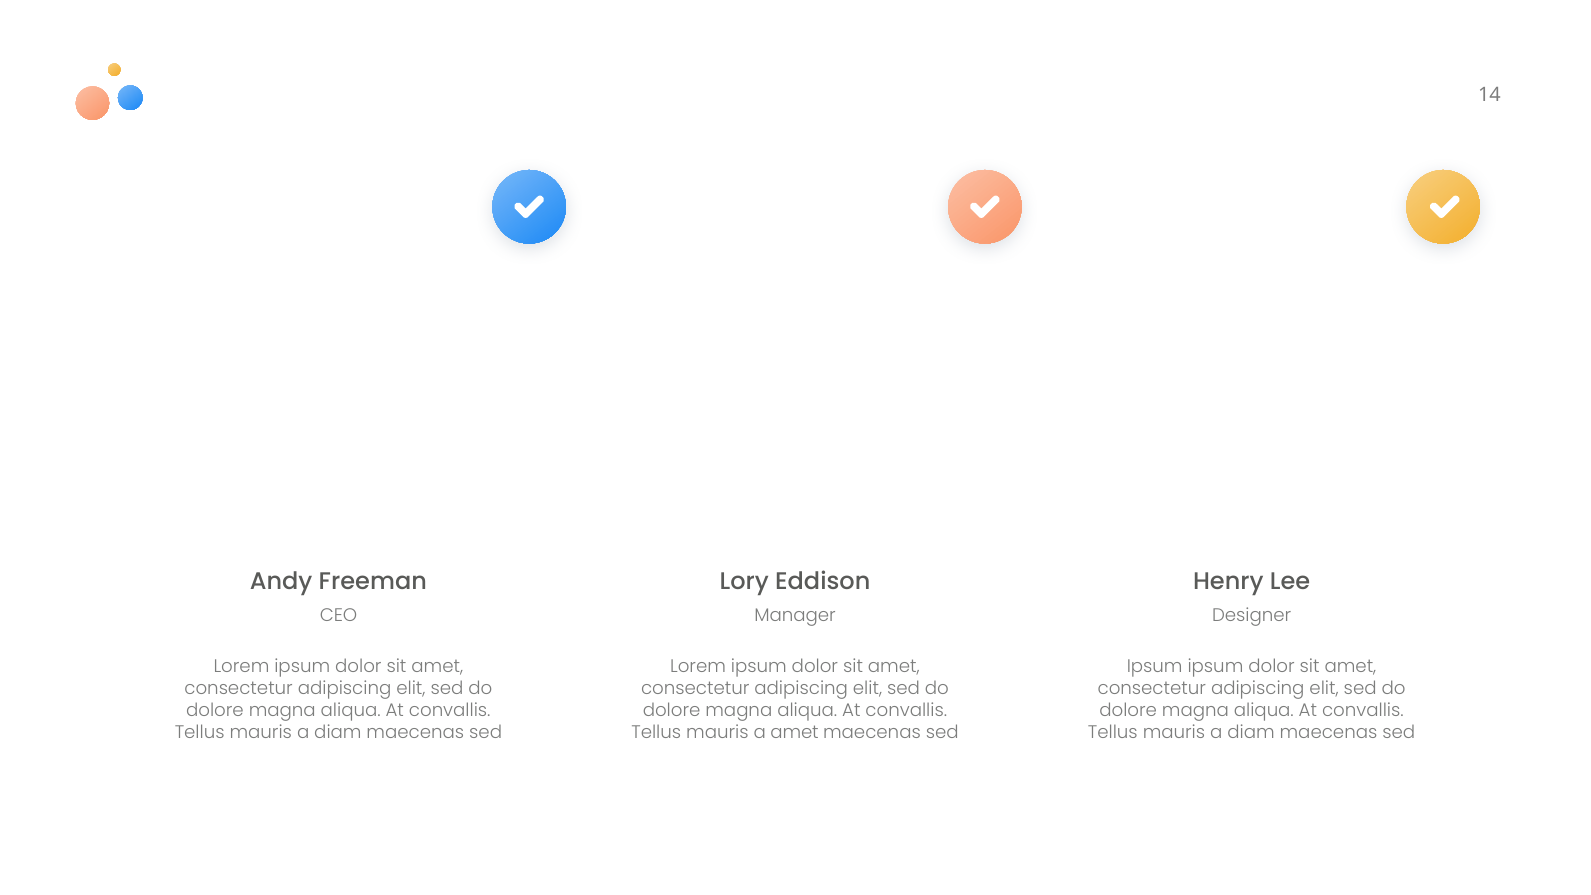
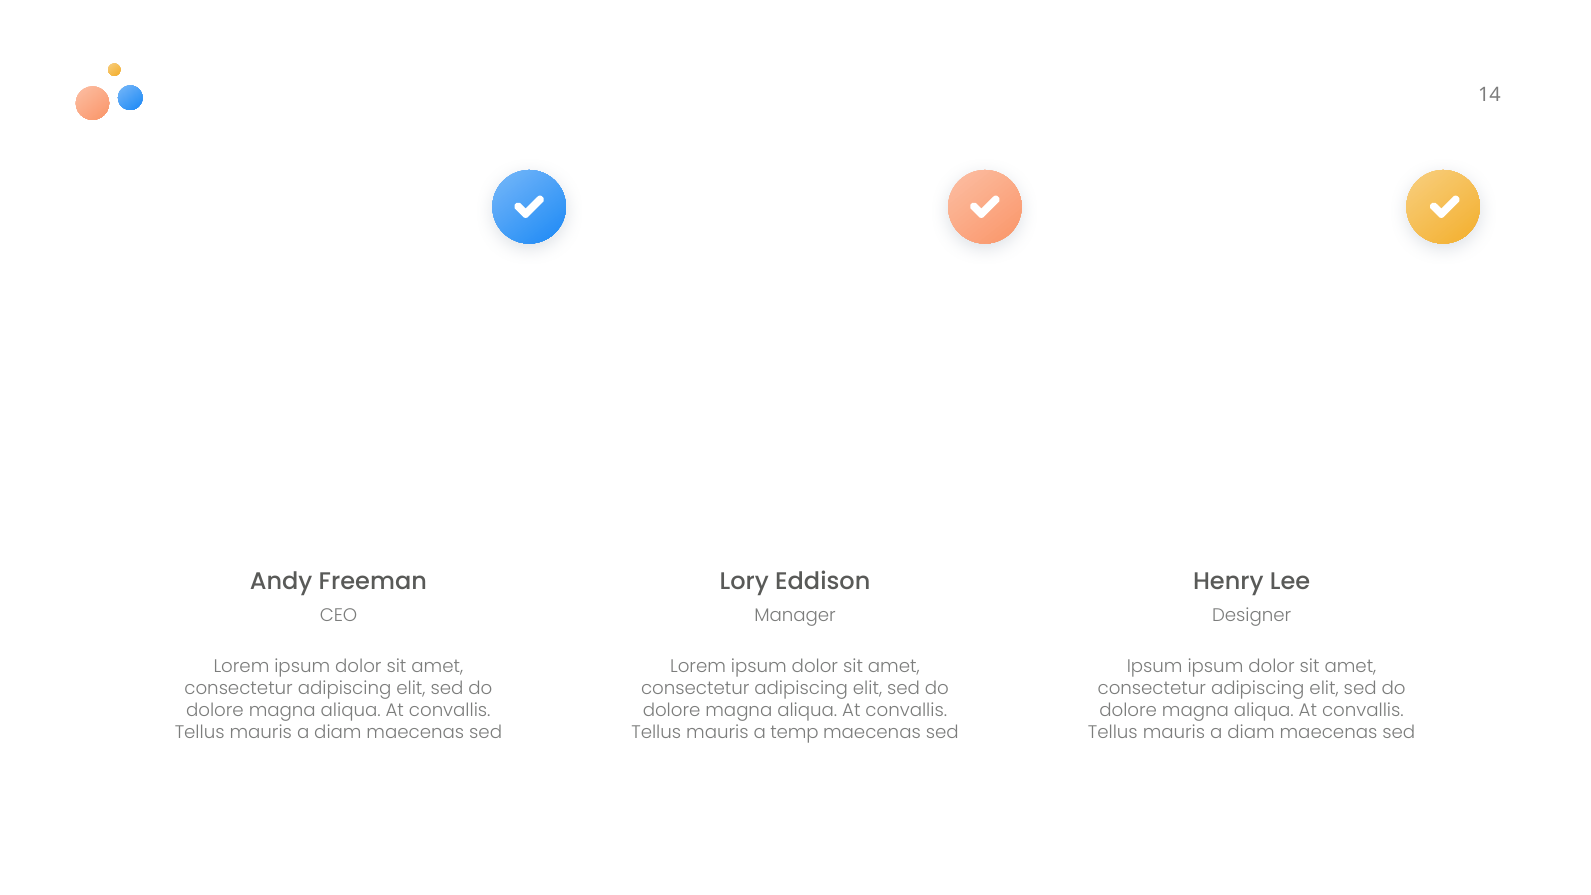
a amet: amet -> temp (795, 732)
